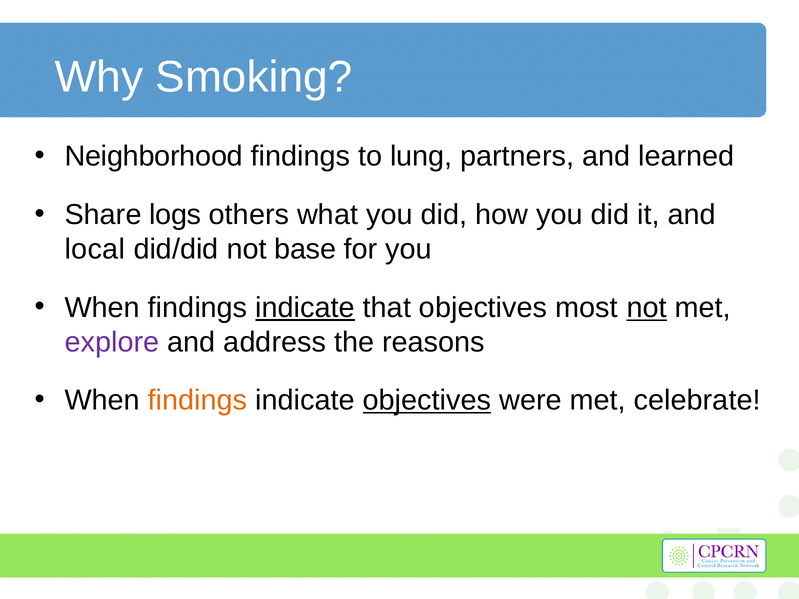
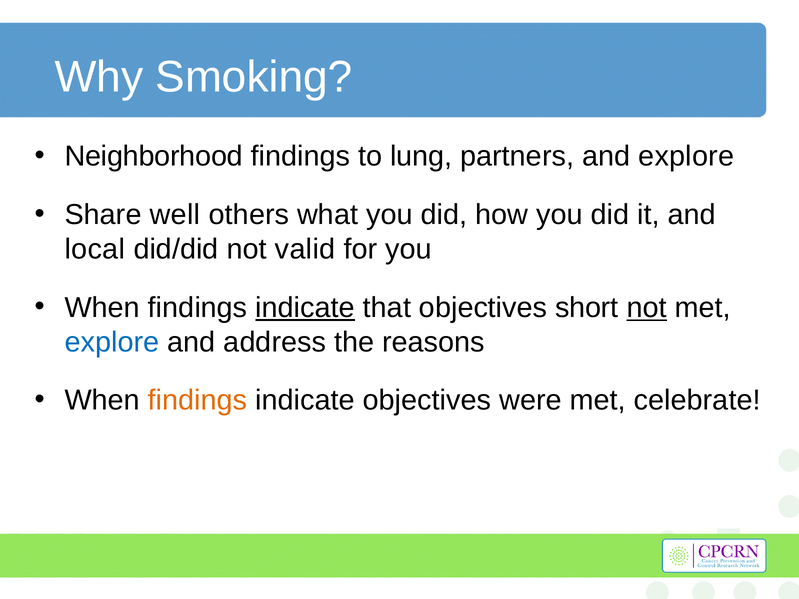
and learned: learned -> explore (686, 157)
logs: logs -> well (175, 215)
base: base -> valid (305, 249)
most: most -> short (587, 308)
explore colour: purple -> blue (112, 342)
objectives underline: present -> none (427, 401)
